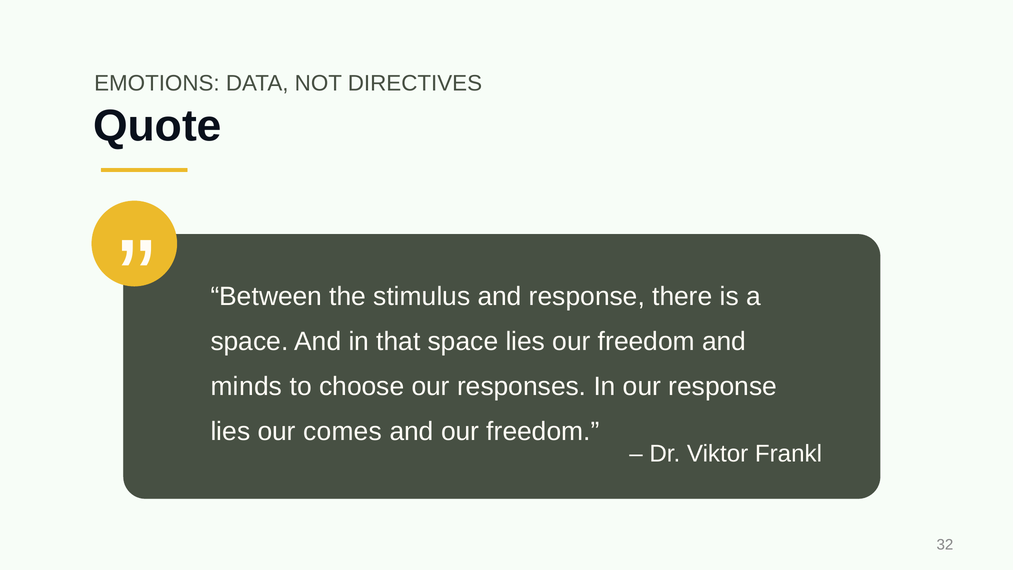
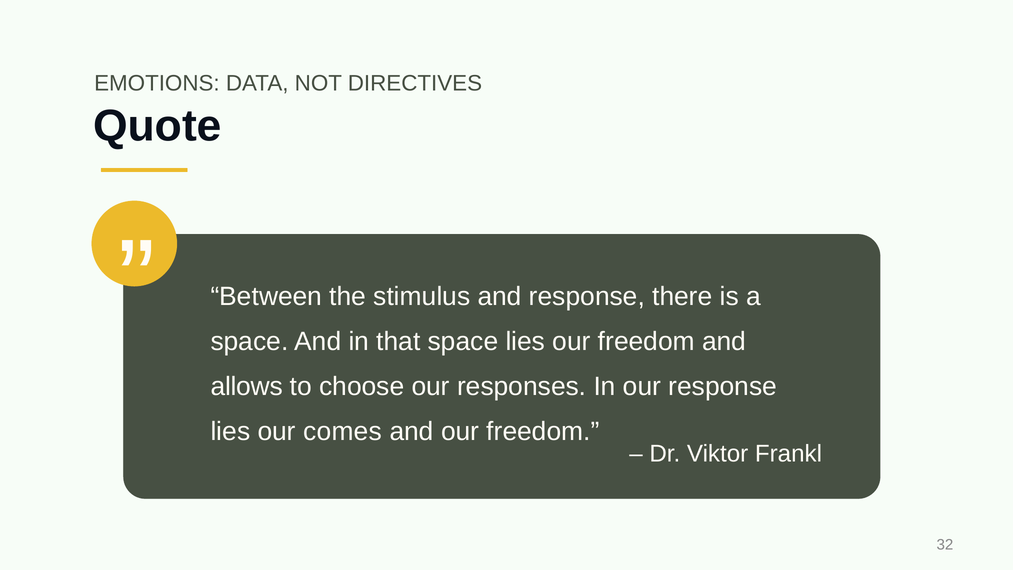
minds: minds -> allows (247, 386)
